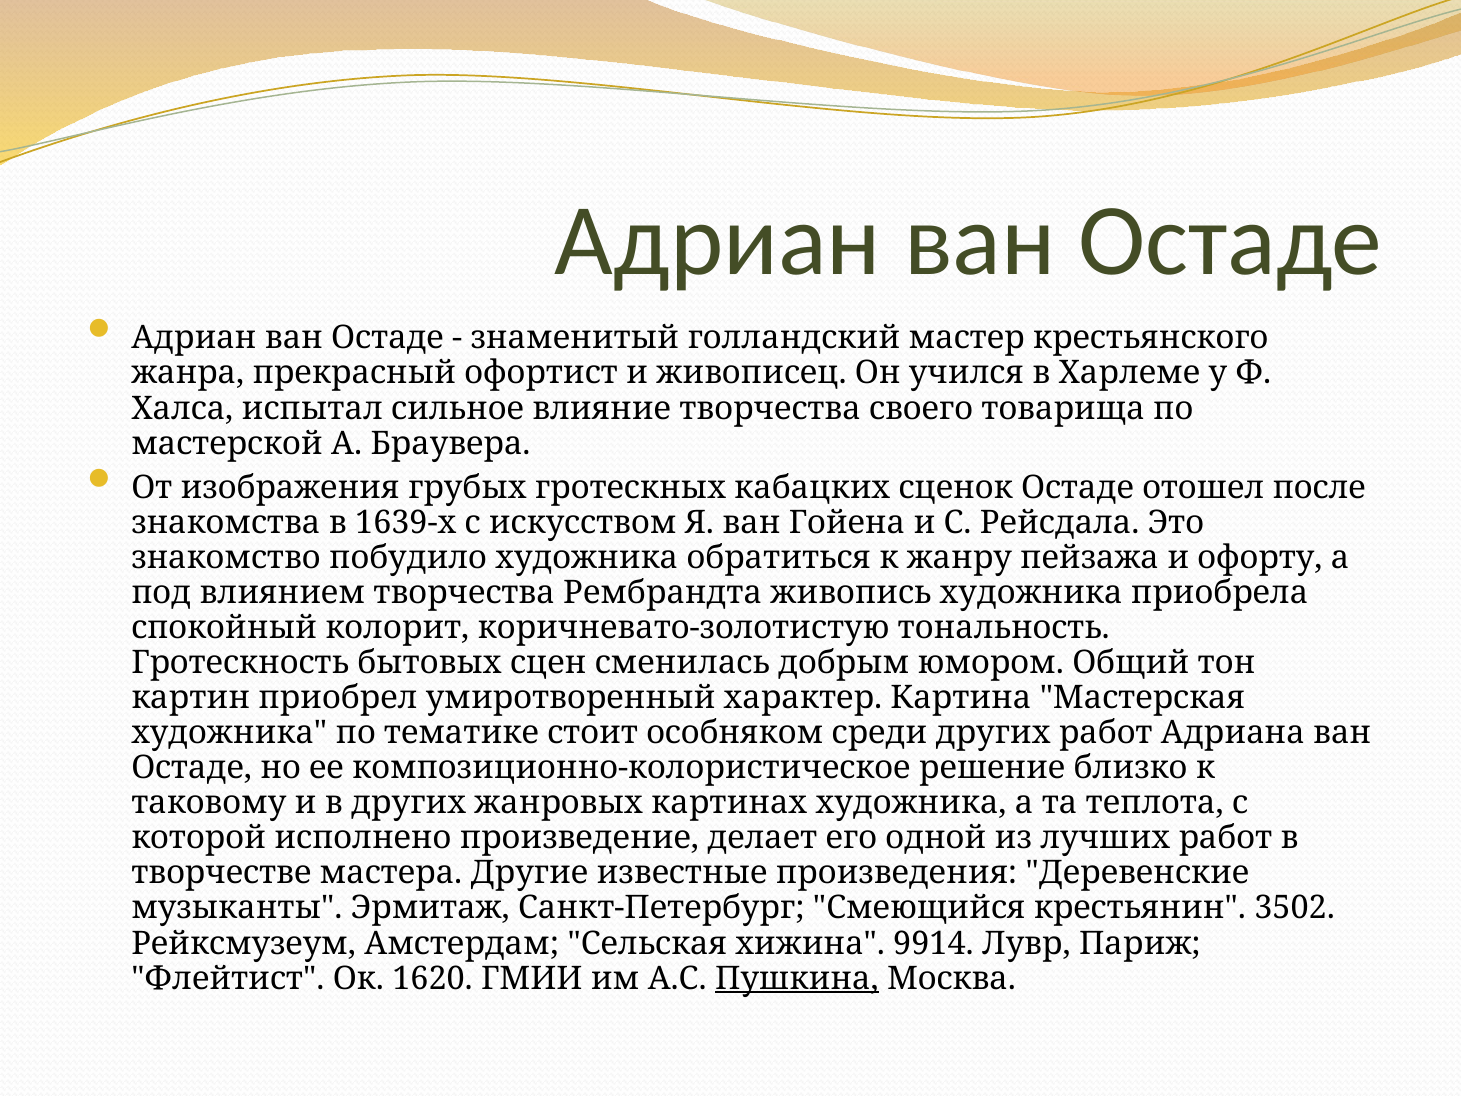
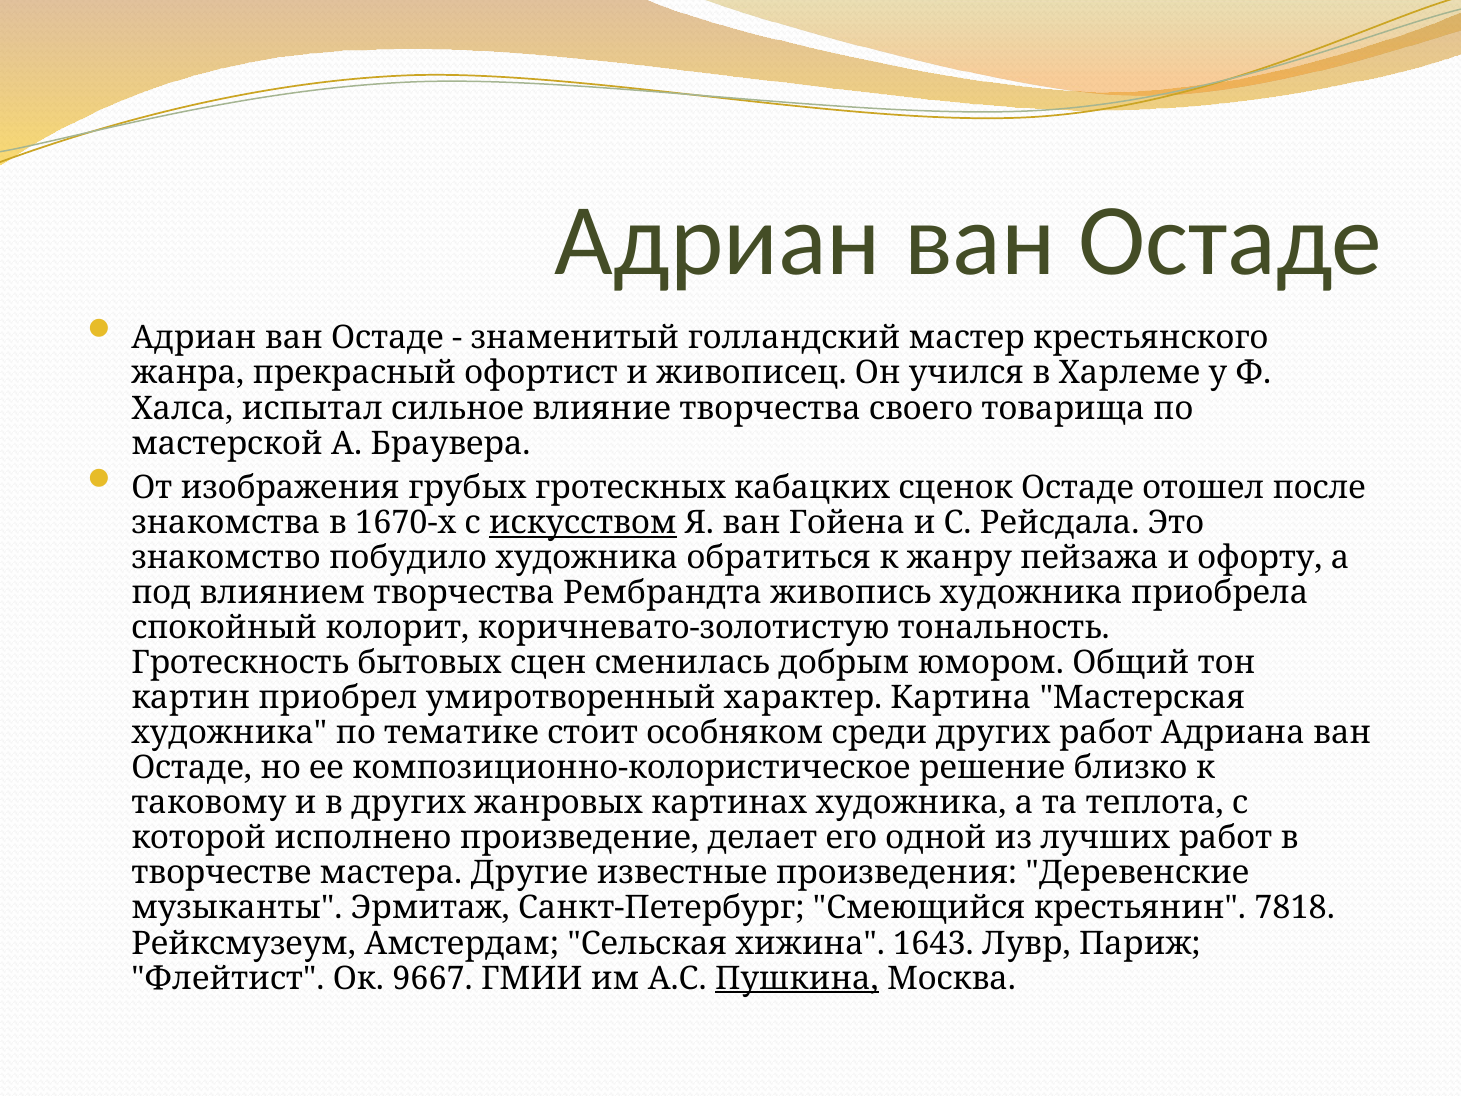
1639-х: 1639-х -> 1670-х (406, 523)
искусством underline: none -> present (583, 523)
3502: 3502 -> 7818 (1295, 908)
9914: 9914 -> 1643 (934, 943)
1620: 1620 -> 9667 (433, 978)
